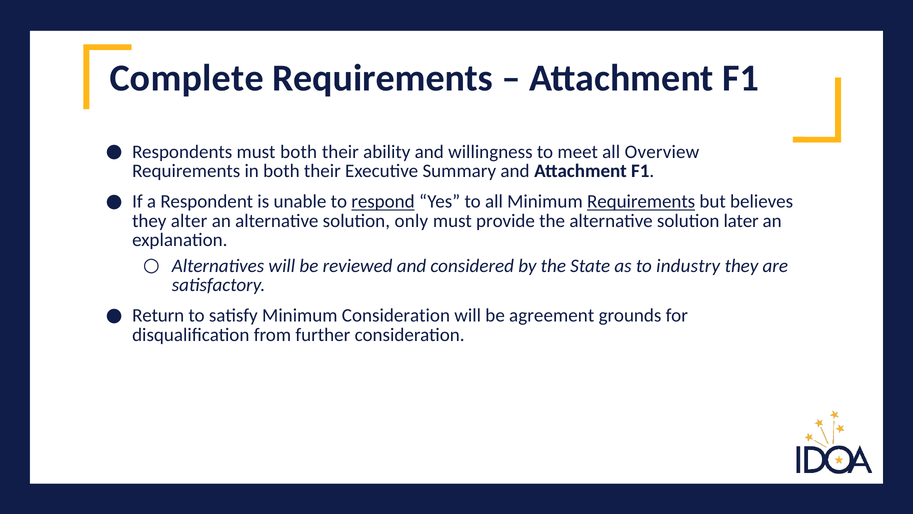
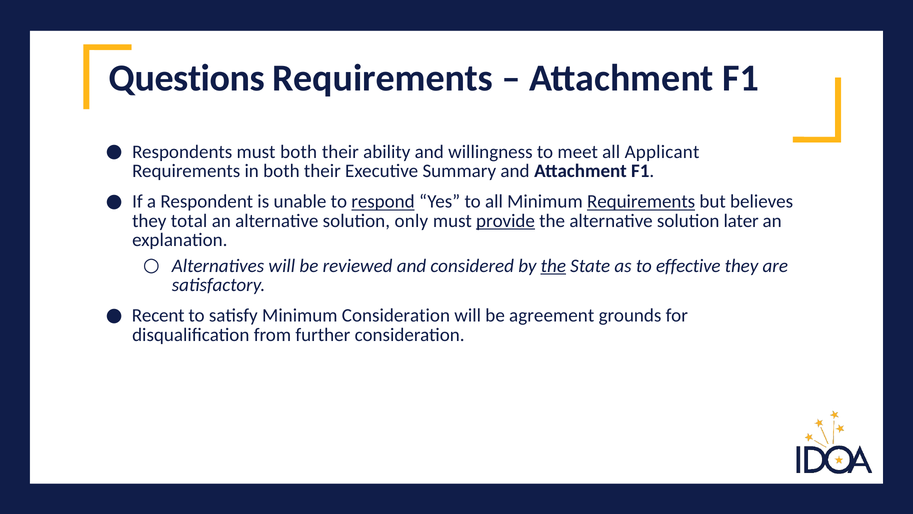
Complete: Complete -> Questions (187, 78)
Overview: Overview -> Applicant (662, 152)
alter: alter -> total (189, 221)
provide underline: none -> present (505, 221)
the underline: none -> present (553, 266)
industry: industry -> effective (688, 266)
Return: Return -> Recent (158, 315)
